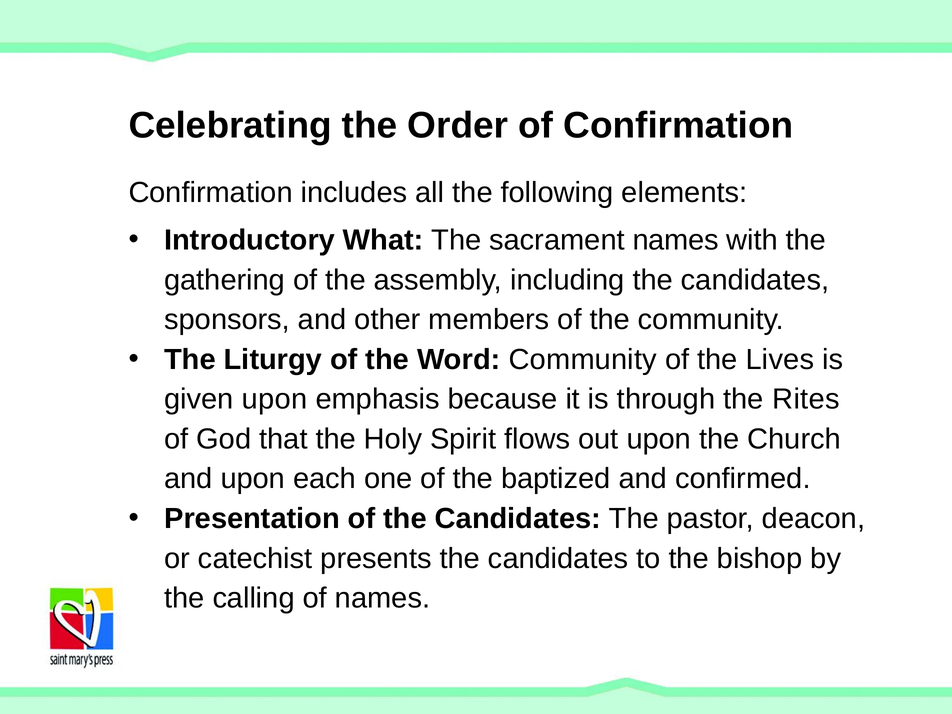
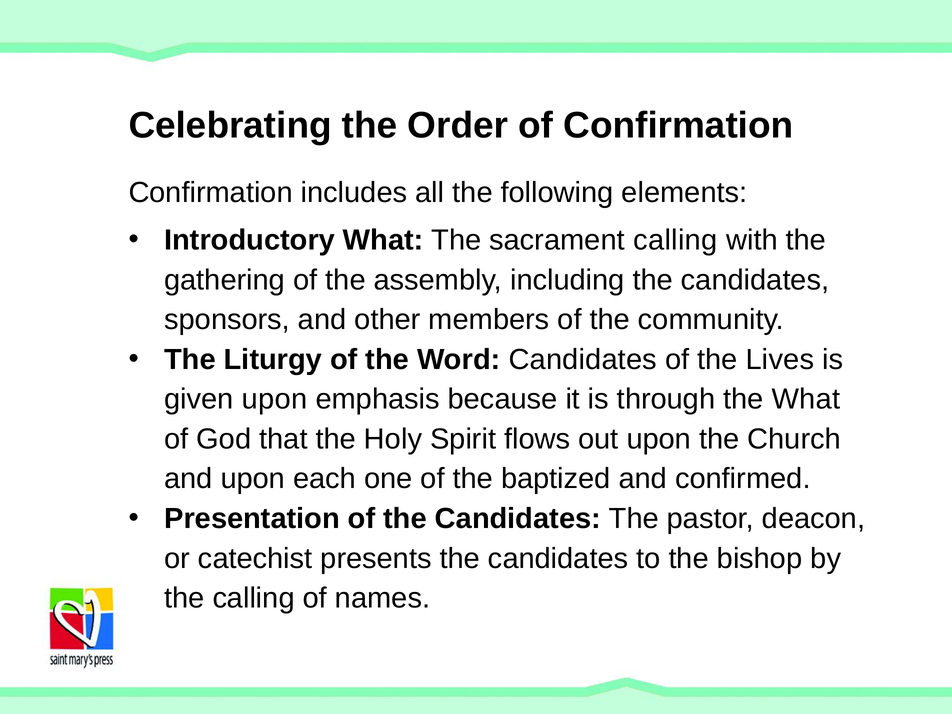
sacrament names: names -> calling (675, 240)
Word Community: Community -> Candidates (583, 360)
the Rites: Rites -> What (806, 399)
